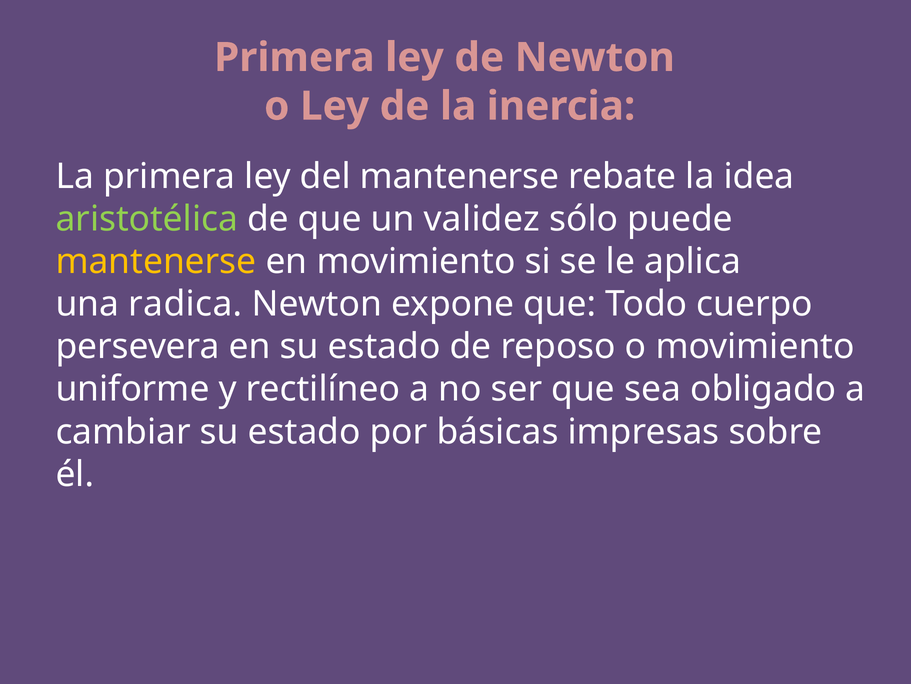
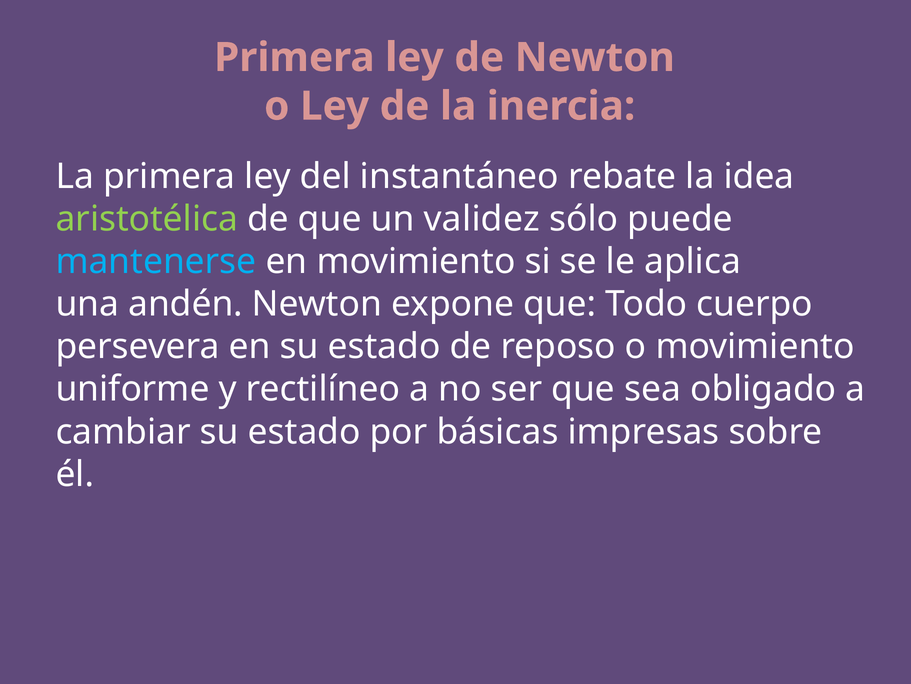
del mantenerse: mantenerse -> instantáneo (459, 176)
mantenerse colour: yellow -> light blue (156, 261)
radica: radica -> andén (186, 304)
